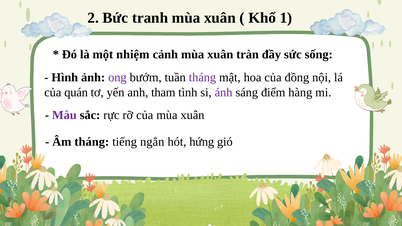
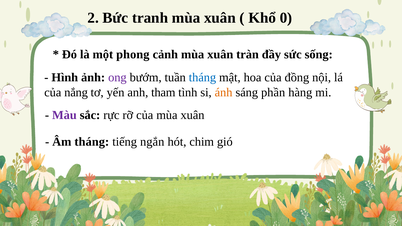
1: 1 -> 0 (286, 18)
nhiệm: nhiệm -> phong (133, 55)
tháng colour: purple -> blue (202, 78)
quán: quán -> nắng (76, 92)
ánh colour: purple -> orange (224, 92)
điểm: điểm -> phần (273, 92)
hứng: hứng -> chim (202, 142)
